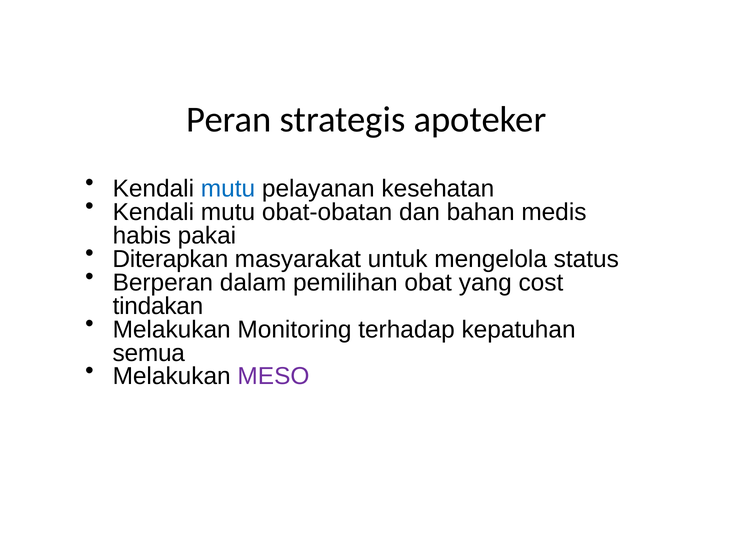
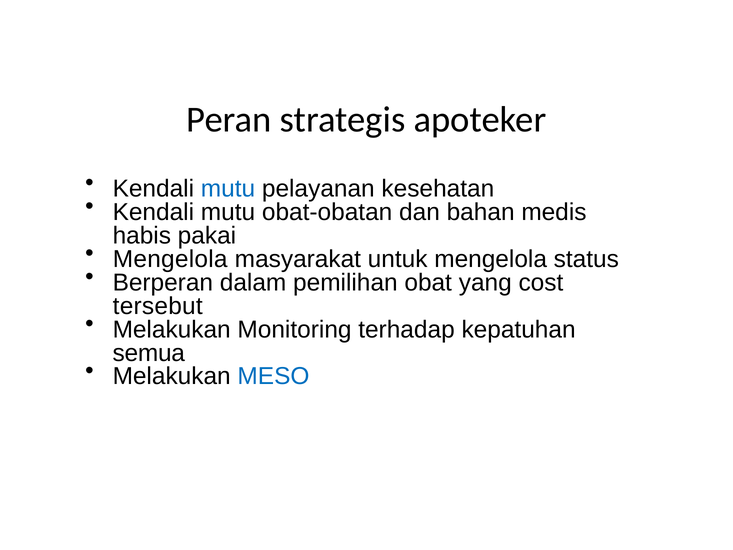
Diterapkan: Diterapkan -> Mengelola (170, 259)
tindakan: tindakan -> tersebut (158, 306)
MESO colour: purple -> blue (273, 376)
